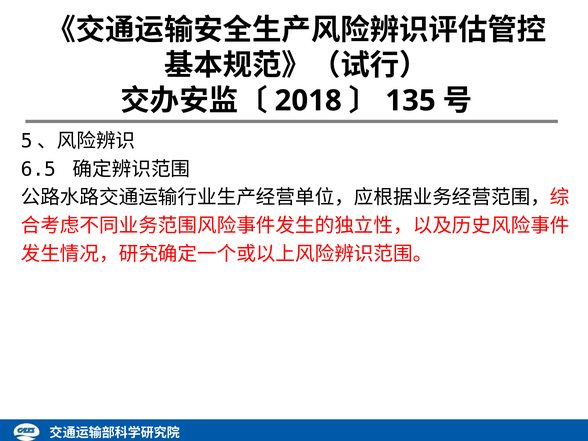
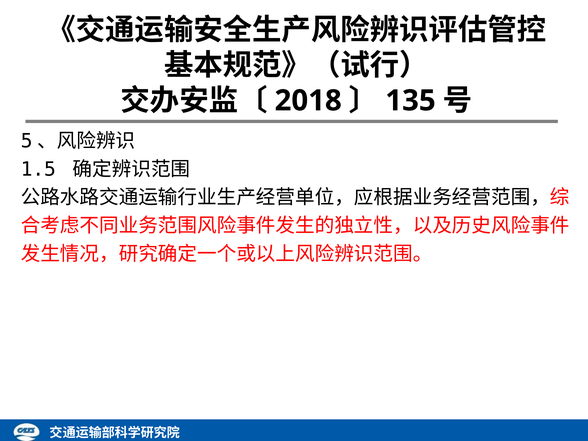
6.5: 6.5 -> 1.5 (38, 169)
